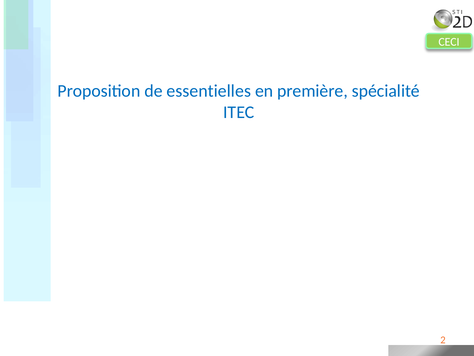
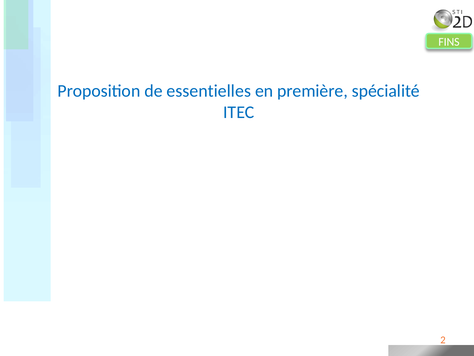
CECI: CECI -> FINS (449, 42)
